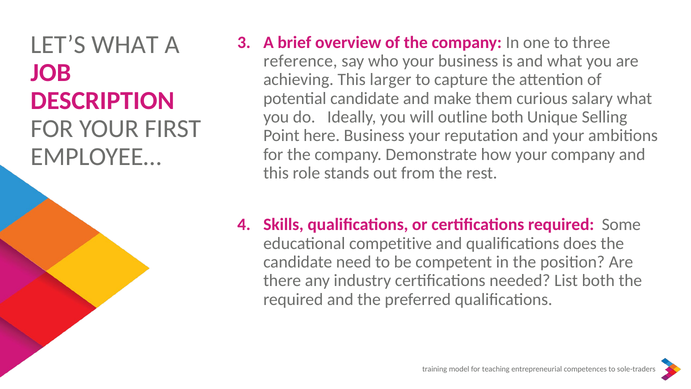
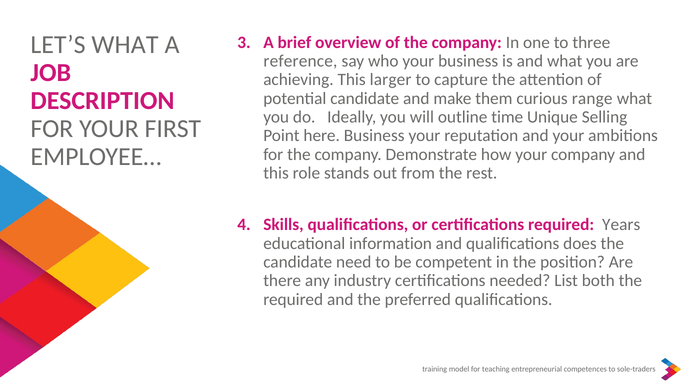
salary: salary -> range (592, 98)
outline both: both -> time (507, 117)
Some: Some -> Years (621, 225)
competitive: competitive -> information (391, 243)
